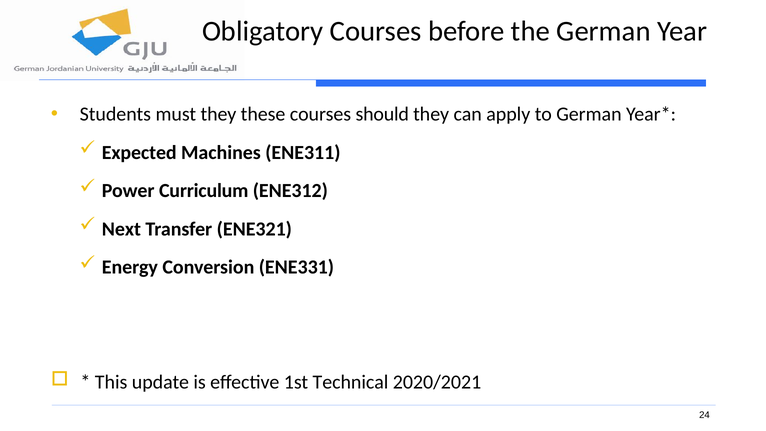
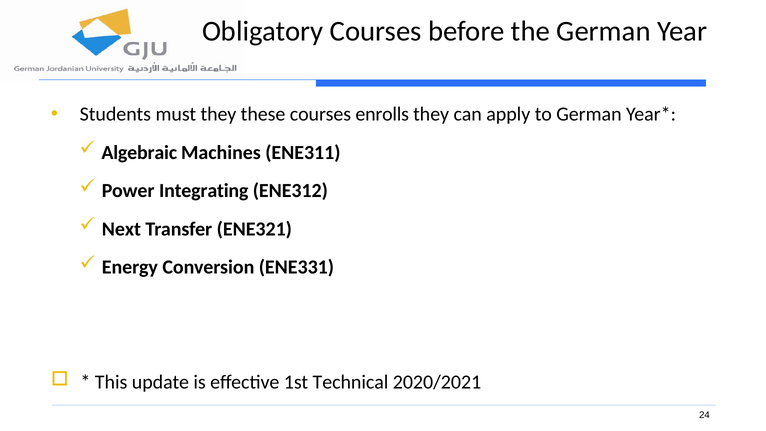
should: should -> enrolls (382, 114)
Expected: Expected -> Algebraic (139, 152)
Curriculum: Curriculum -> Integrating (204, 191)
